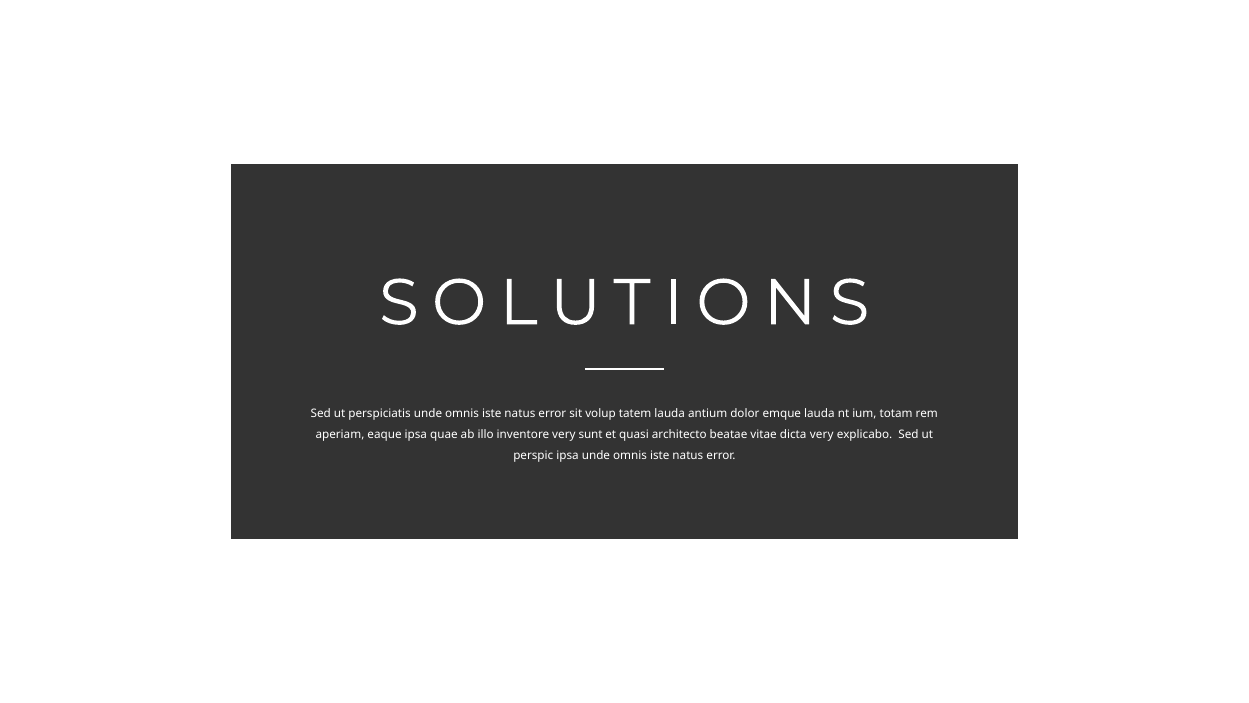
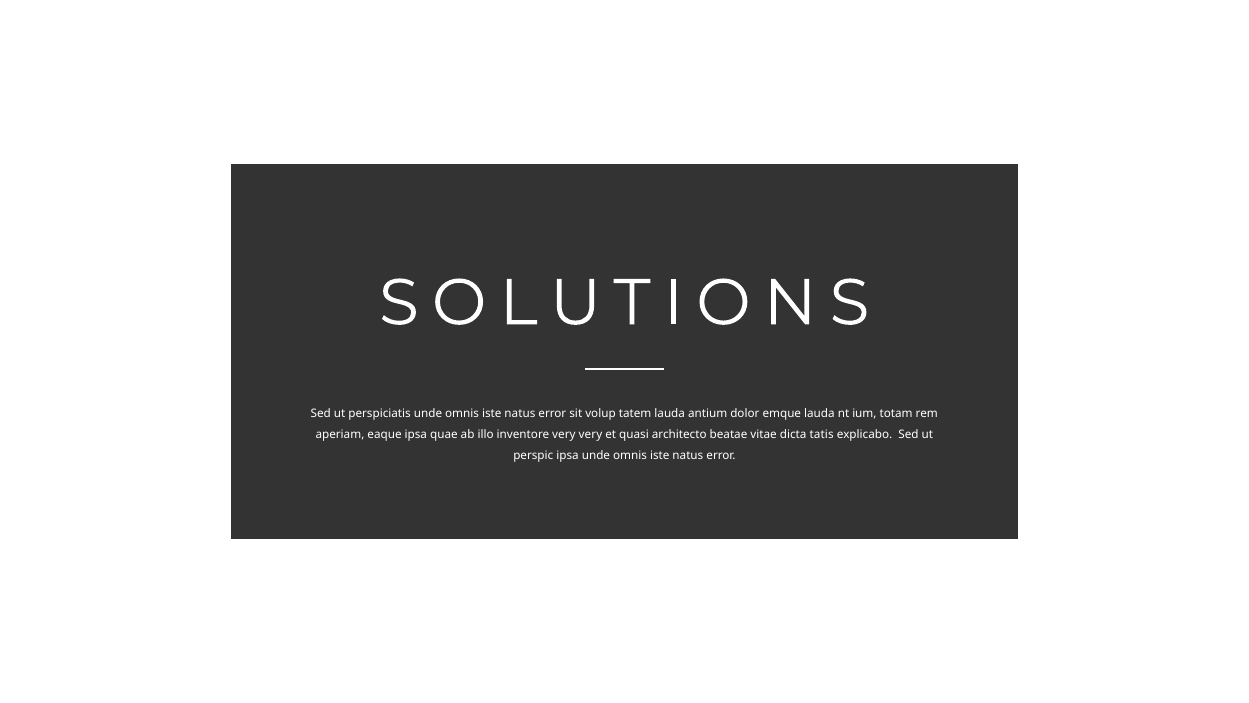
very sunt: sunt -> very (590, 434)
dicta very: very -> tatis (822, 434)
